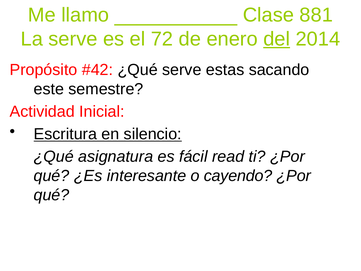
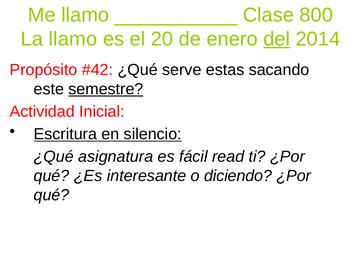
881: 881 -> 800 (316, 15)
La serve: serve -> llamo (73, 39)
72: 72 -> 20 (162, 39)
semestre underline: none -> present (106, 89)
cayendo: cayendo -> diciendo (238, 176)
